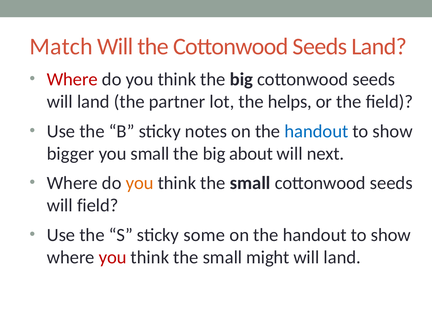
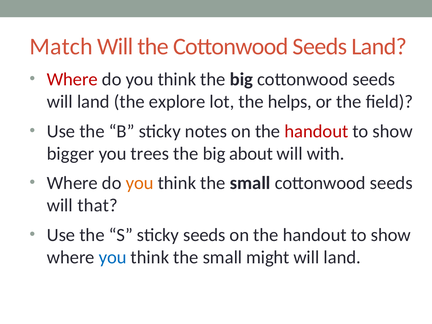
partner: partner -> explore (177, 102)
handout colour: blue -> red (316, 131)
you small: small -> trees (150, 154)
next: next -> with (326, 154)
will field: field -> that (98, 205)
sticky some: some -> seeds (204, 235)
you colour: red -> blue (113, 257)
